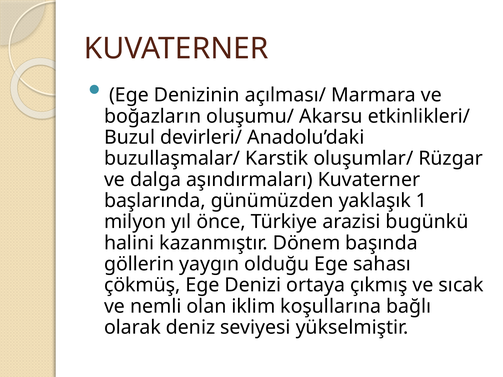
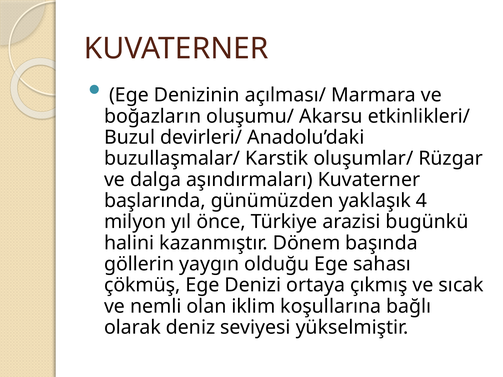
1: 1 -> 4 (421, 201)
